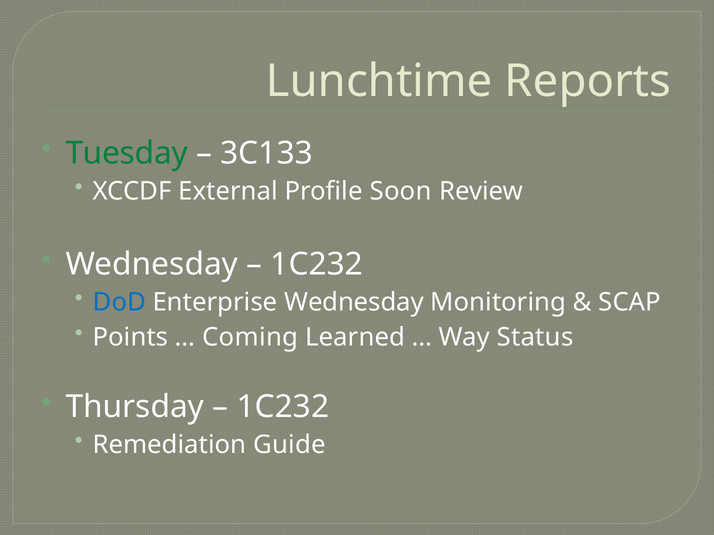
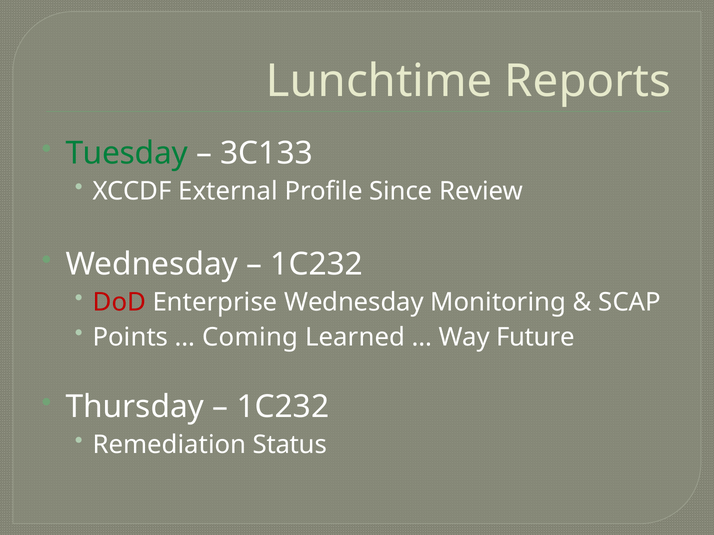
Soon: Soon -> Since (401, 191)
DoD colour: blue -> red (119, 302)
Status: Status -> Future (535, 337)
Guide: Guide -> Status (290, 445)
